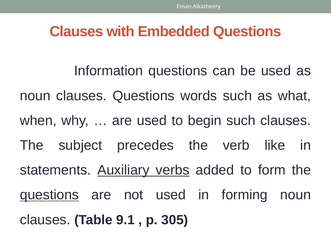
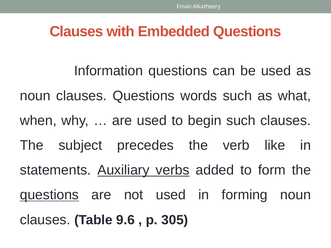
9.1: 9.1 -> 9.6 (125, 220)
